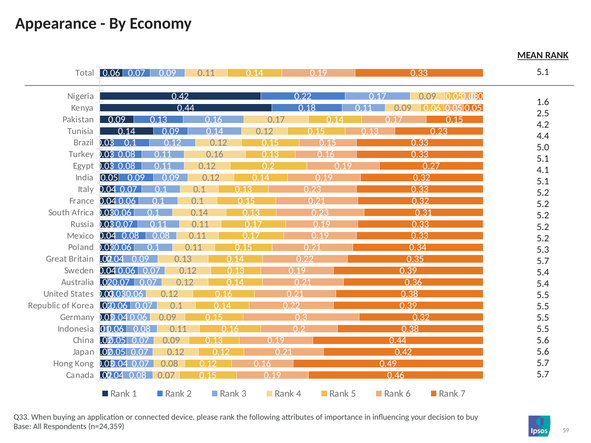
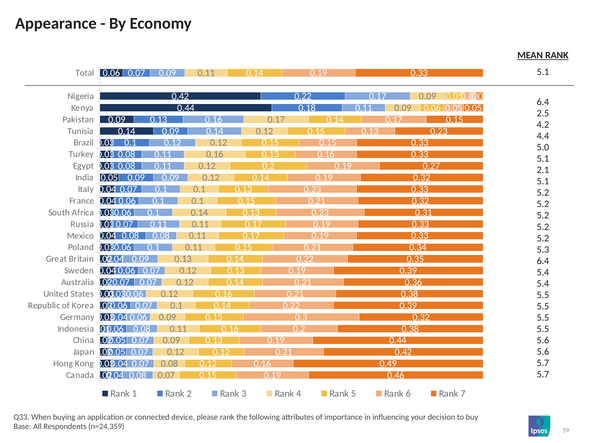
1.6: 1.6 -> 6.4 (543, 102)
4.1: 4.1 -> 2.1 (543, 170)
5.7: 5.7 -> 6.4 (543, 261)
